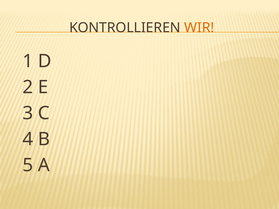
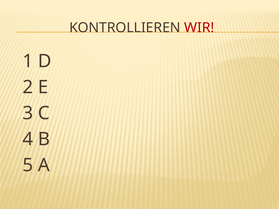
WIR colour: orange -> red (199, 28)
